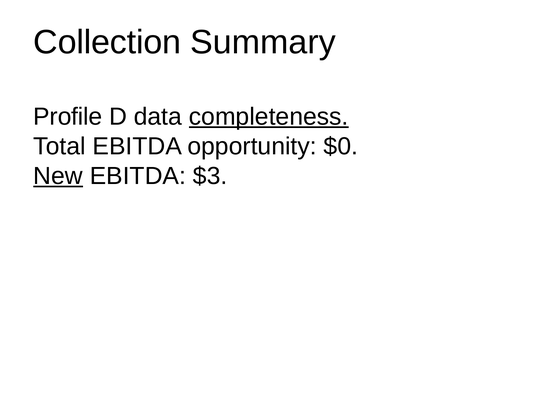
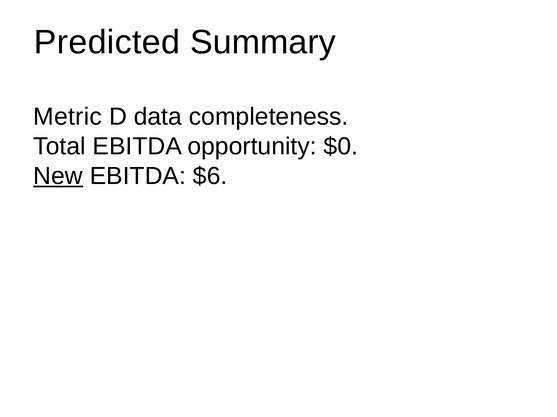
Collection: Collection -> Predicted (107, 42)
Profile: Profile -> Metric (68, 117)
completeness underline: present -> none (269, 117)
$3: $3 -> $6 (210, 176)
